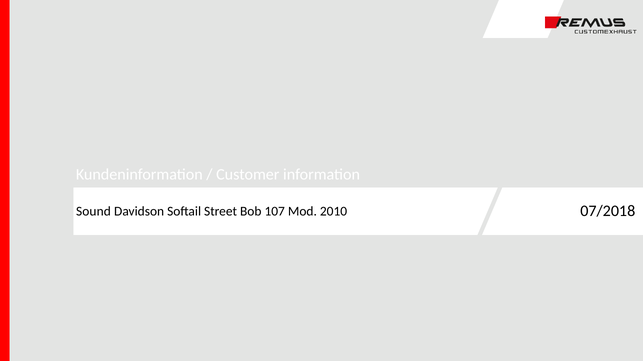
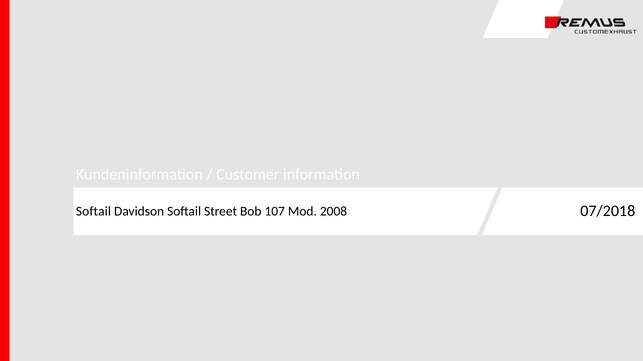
Sound: Sound -> Softail (93, 212)
2010: 2010 -> 2008 (334, 212)
